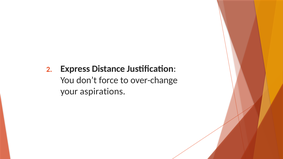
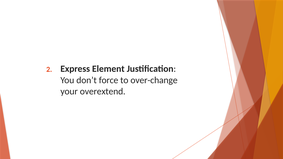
Distance: Distance -> Element (108, 69)
aspirations: aspirations -> overextend (103, 92)
